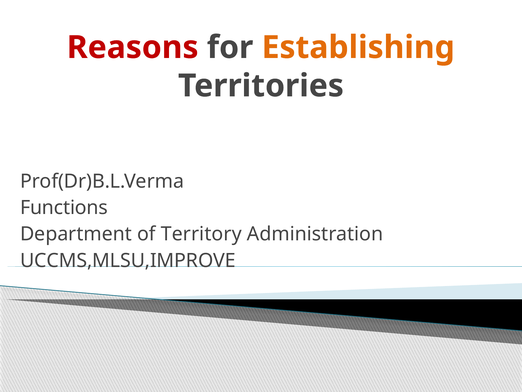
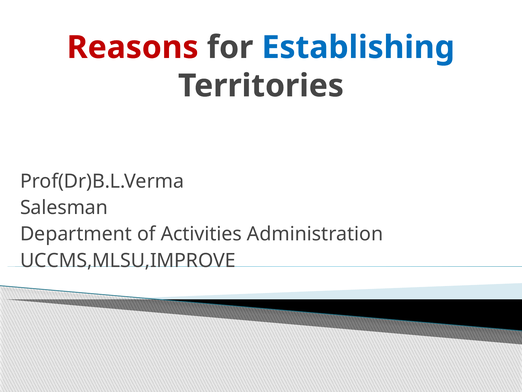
Establishing colour: orange -> blue (358, 47)
Functions: Functions -> Salesman (64, 207)
Territory: Territory -> Activities (201, 234)
